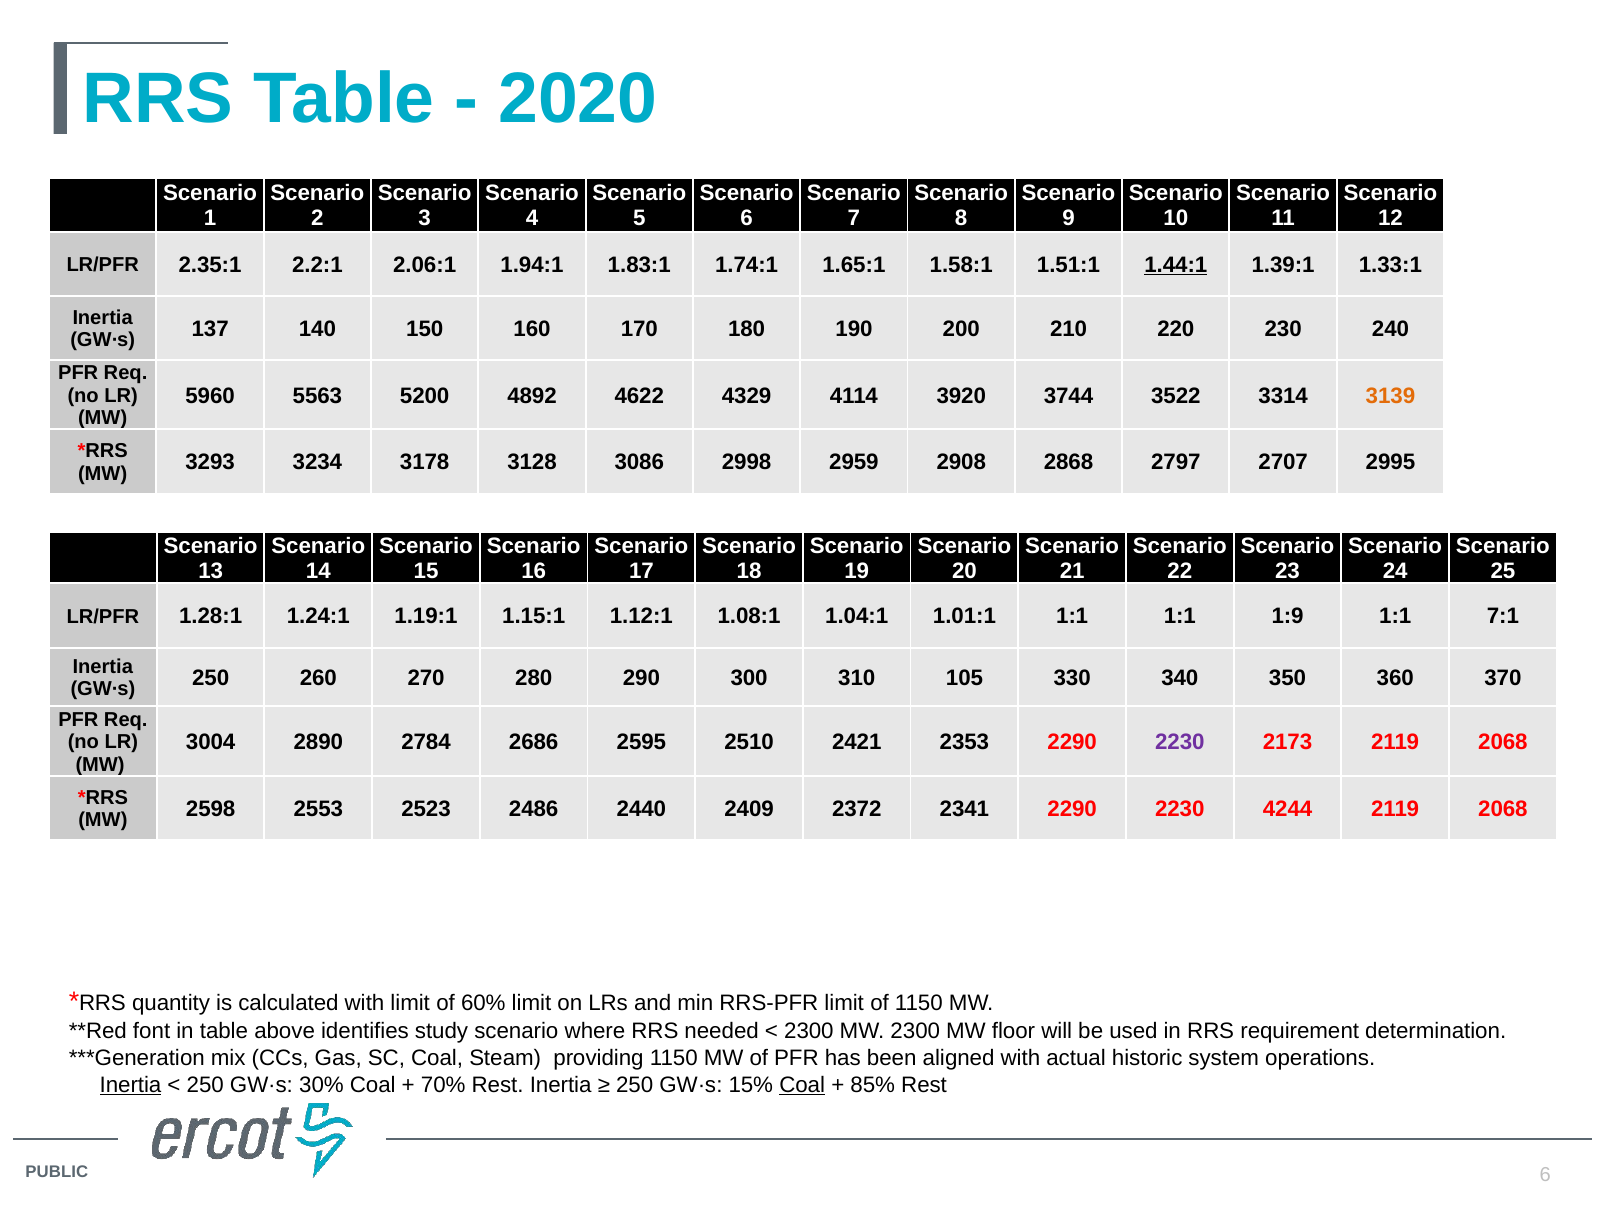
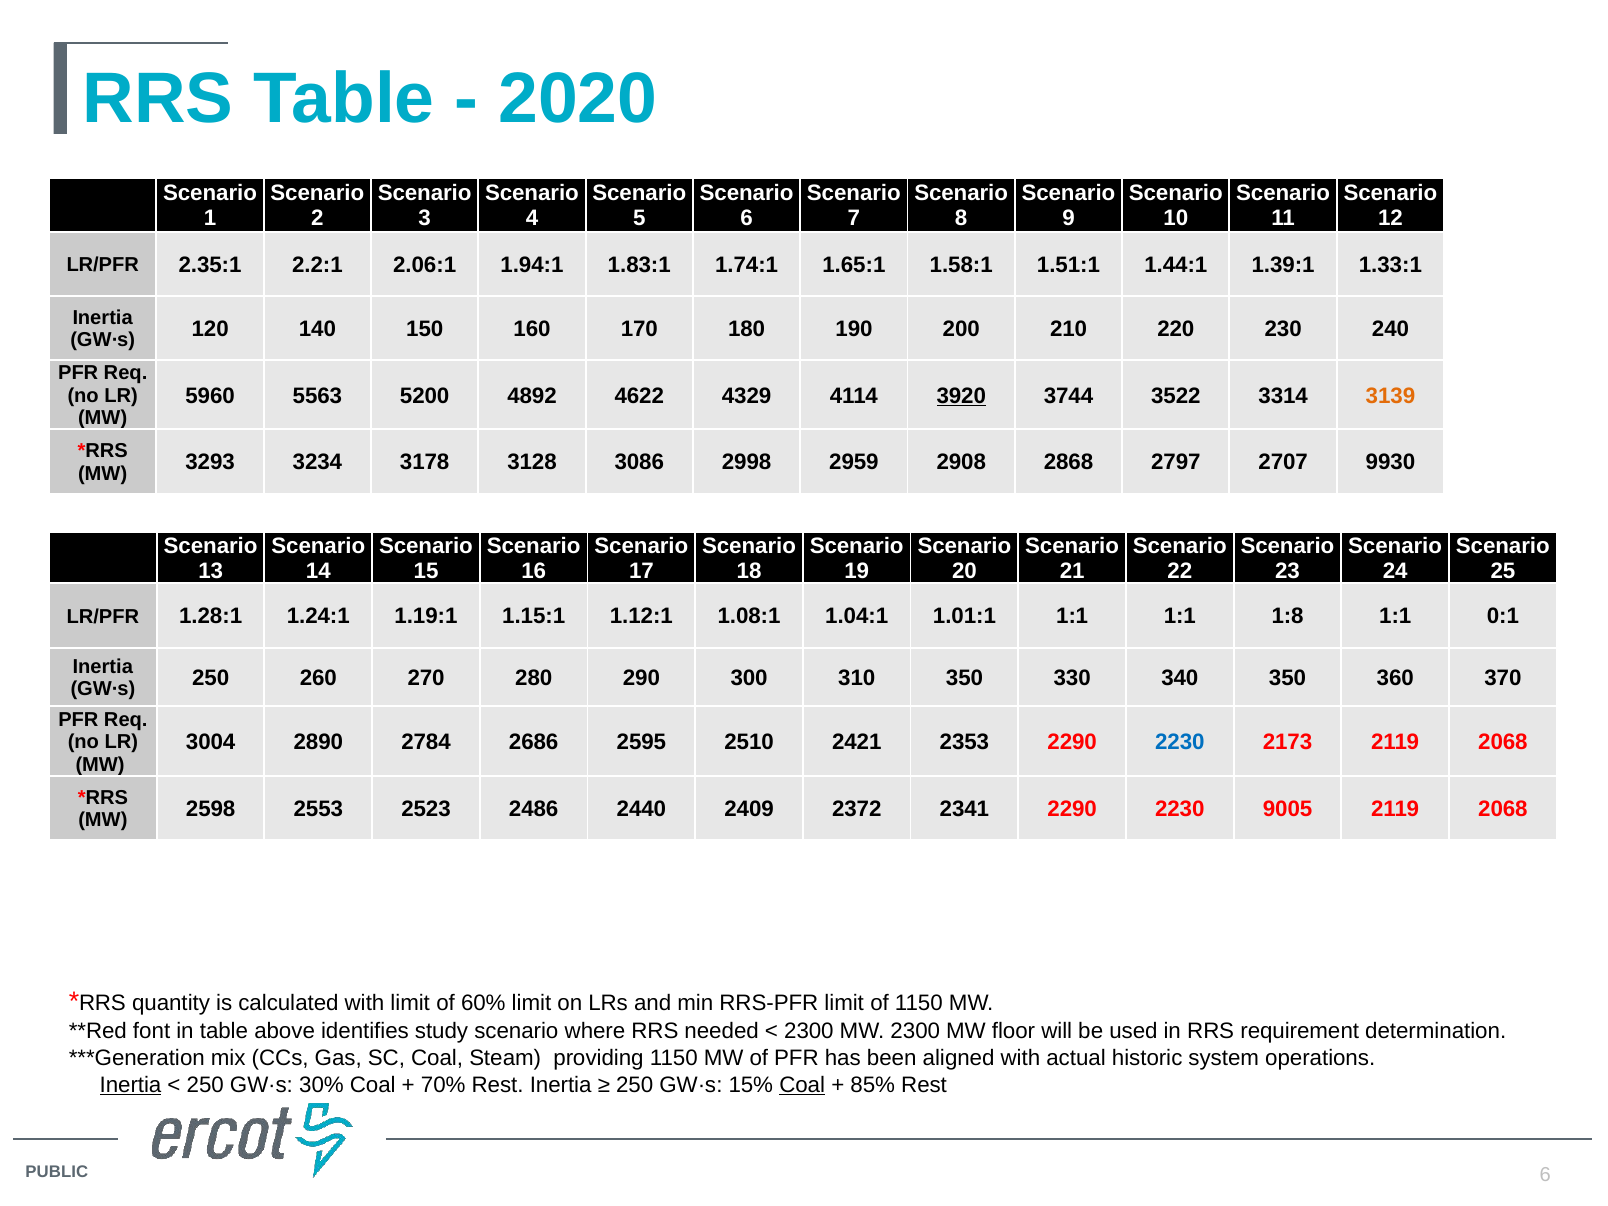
1.44:1 underline: present -> none (1176, 265)
137: 137 -> 120 (210, 329)
3920 underline: none -> present (961, 396)
2995: 2995 -> 9930 (1390, 463)
1:9: 1:9 -> 1:8 (1288, 617)
7:1: 7:1 -> 0:1 (1503, 617)
310 105: 105 -> 350 (965, 678)
2230 colour: purple -> blue (1180, 742)
4244: 4244 -> 9005 (1288, 809)
